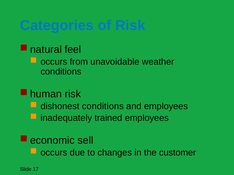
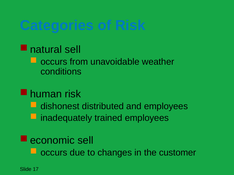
feel: feel -> sell (73, 50)
dishonest conditions: conditions -> distributed (103, 107)
